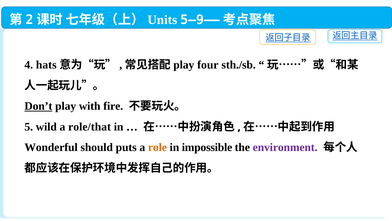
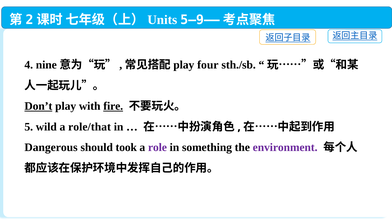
hats: hats -> nine (46, 65)
fire underline: none -> present (113, 106)
Wonderful: Wonderful -> Dangerous (51, 147)
puts: puts -> took (126, 147)
role colour: orange -> purple (157, 147)
impossible: impossible -> something (207, 147)
